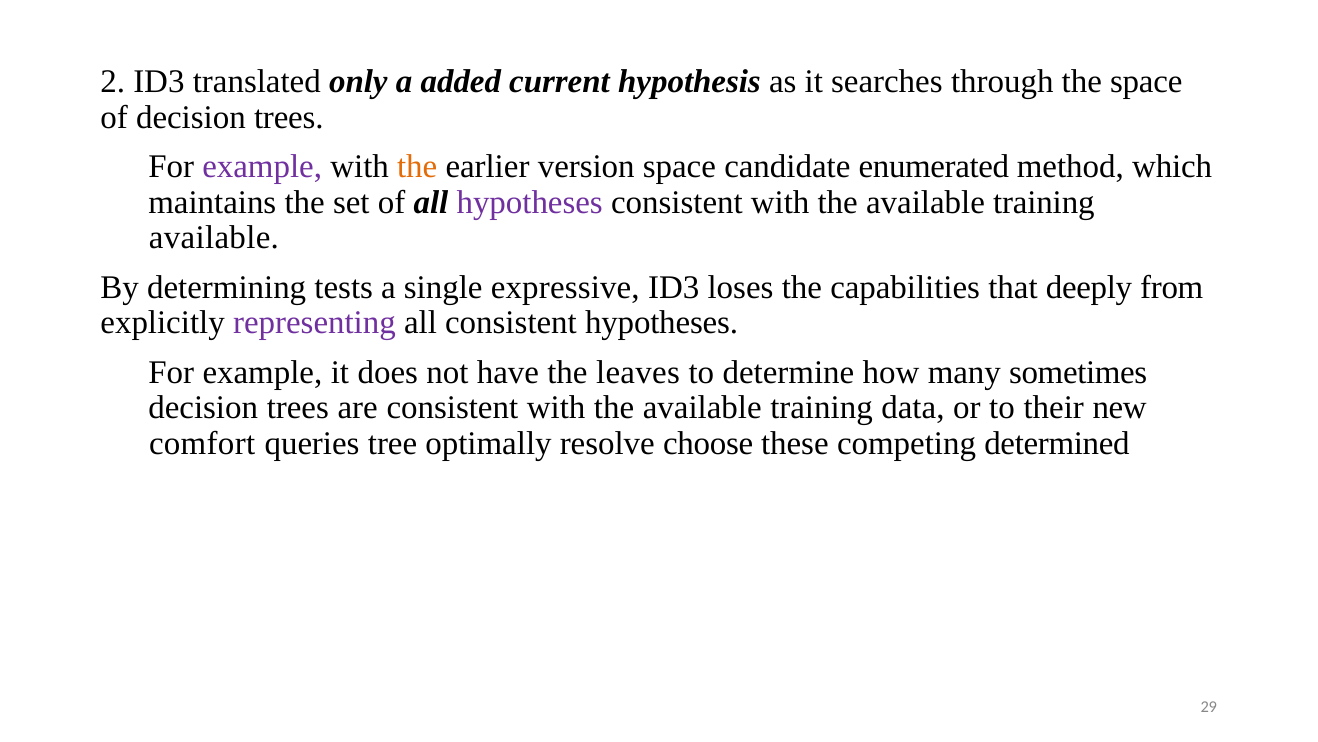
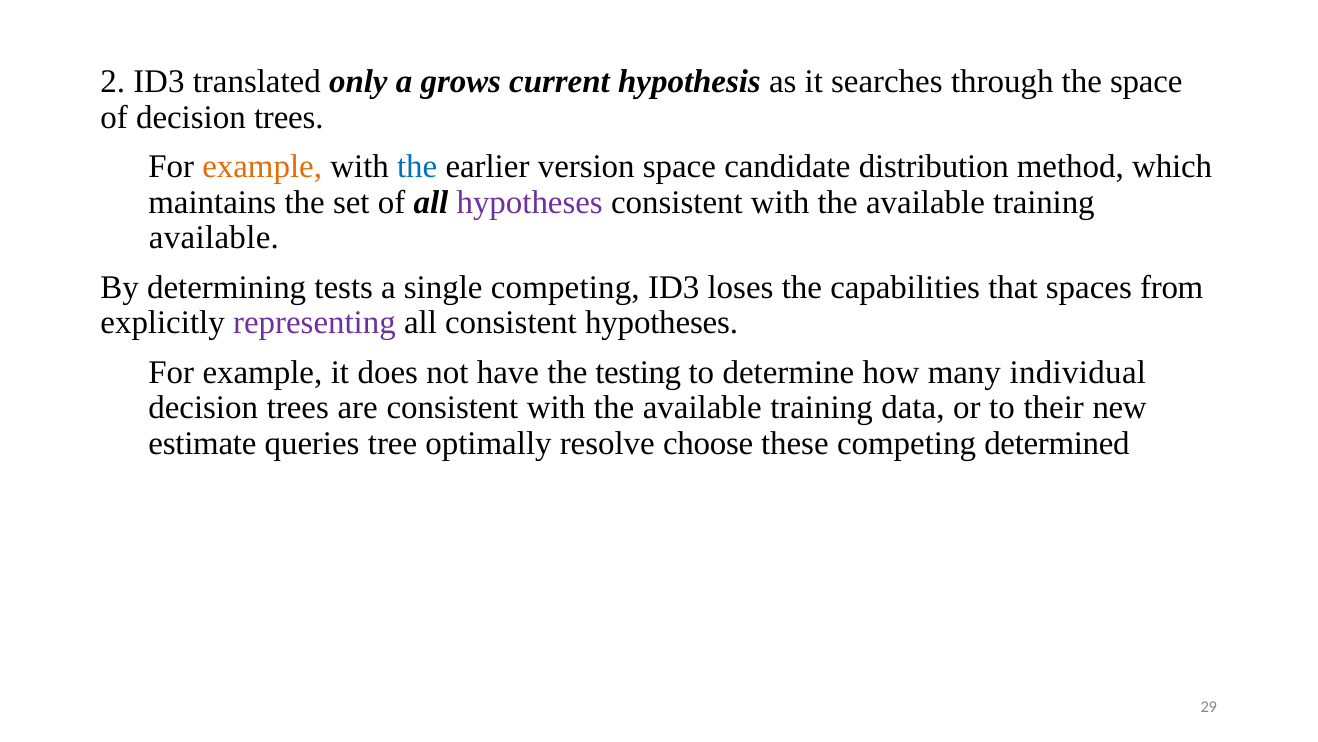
added: added -> grows (461, 82)
example colour: purple -> orange (262, 166)
the colour: orange -> blue (417, 166)
enumerated: enumerated -> distribution (934, 166)
single expressive: expressive -> competing (565, 287)
deeply: deeply -> spaces (1089, 287)
leaves: leaves -> testing (638, 372)
sometimes: sometimes -> individual (1078, 372)
comfort: comfort -> estimate (202, 443)
